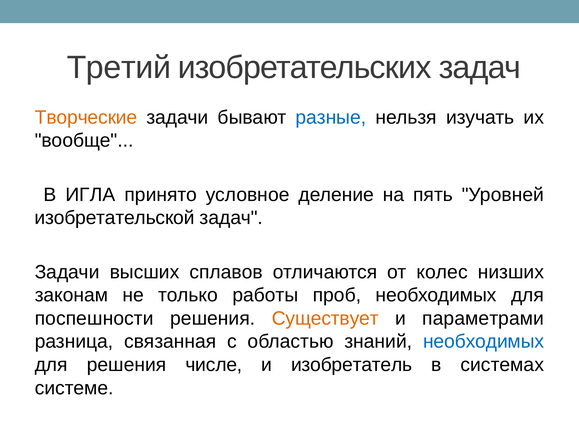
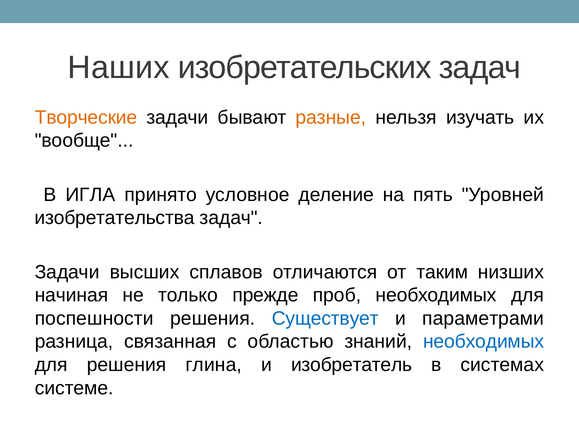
Третий: Третий -> Наших (119, 67)
разные colour: blue -> orange (331, 117)
изобретательской: изобретательской -> изобретательства (115, 218)
колес: колес -> таким (442, 272)
законам: законам -> начиная (71, 295)
работы: работы -> прежде (265, 295)
Существует colour: orange -> blue (325, 318)
числе: числе -> глина (214, 364)
